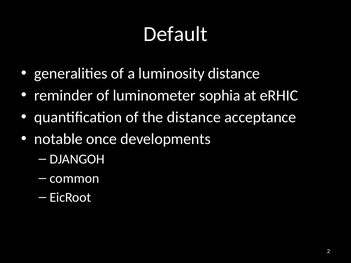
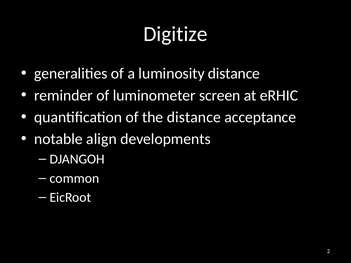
Default: Default -> Digitize (175, 34)
sophia: sophia -> screen (220, 95)
once: once -> align (101, 139)
